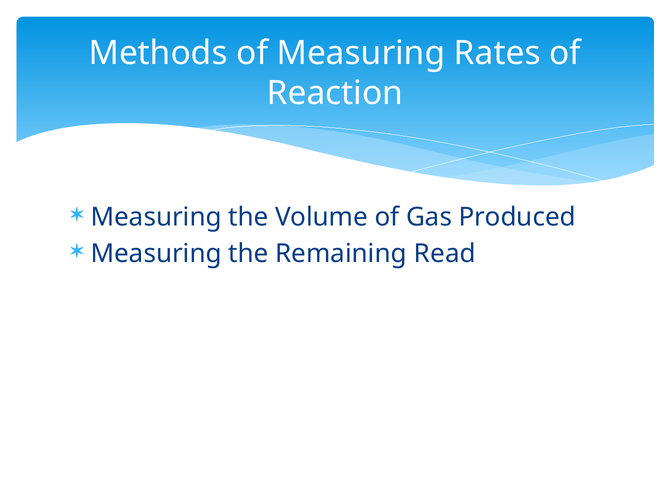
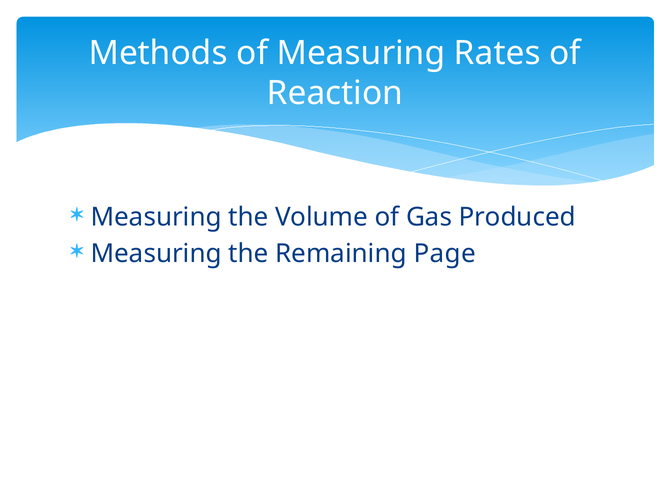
Read: Read -> Page (445, 253)
